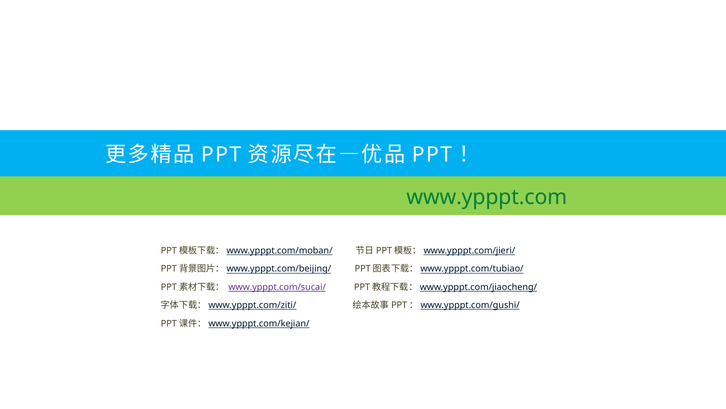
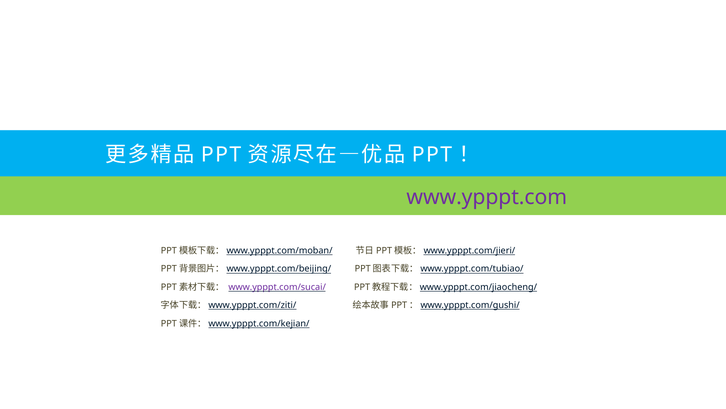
www.ypppt.com colour: green -> purple (487, 197)
